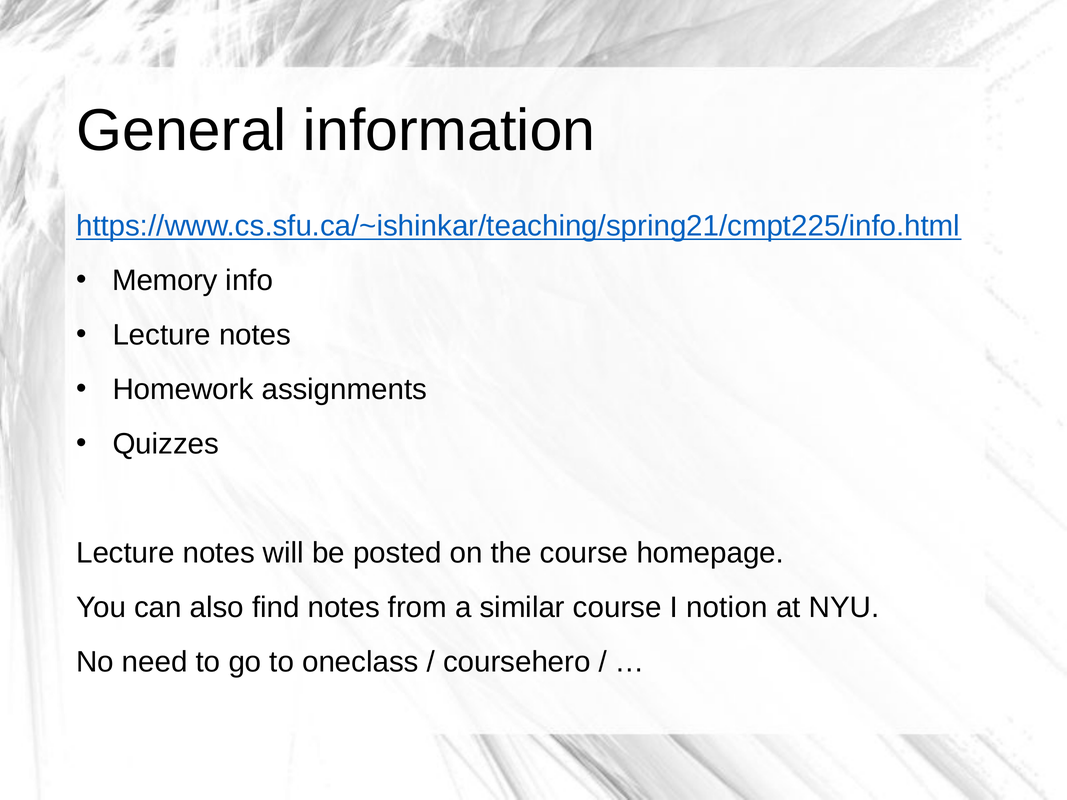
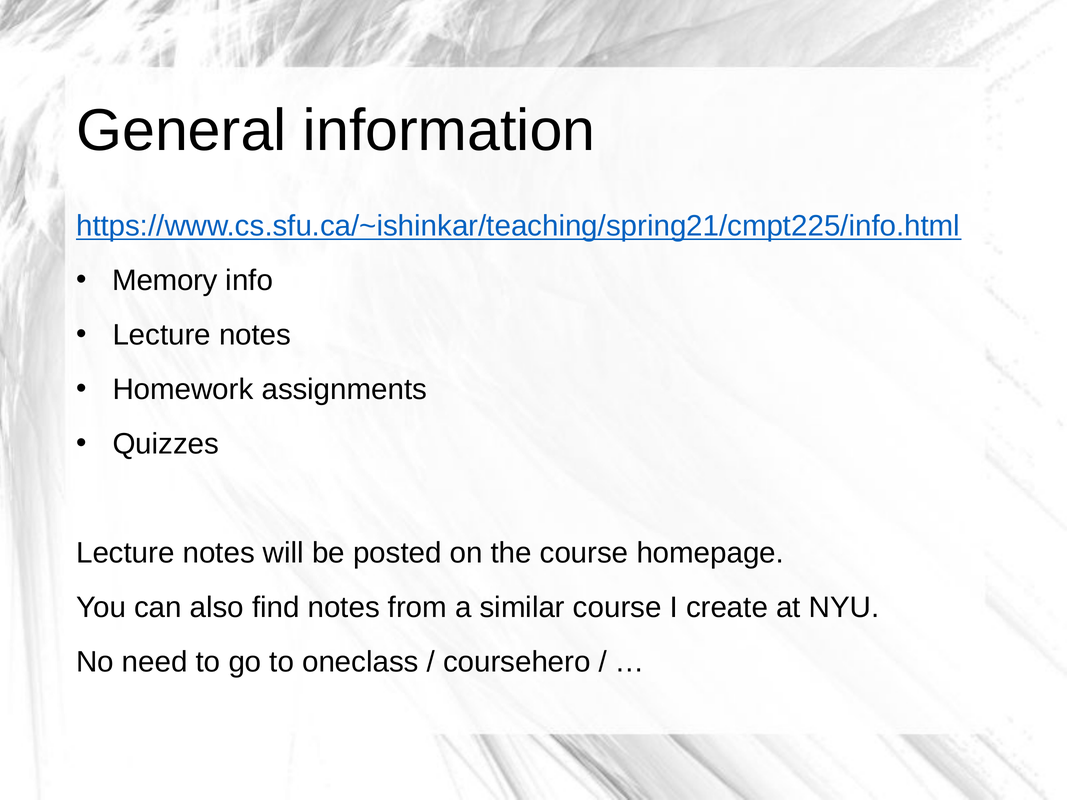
notion: notion -> create (727, 608)
